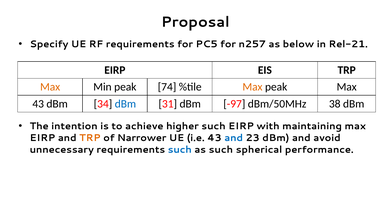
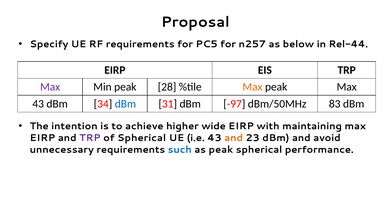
Rel-21: Rel-21 -> Rel-44 (348, 44)
Max colour: orange -> purple (50, 87)
74: 74 -> 28 (167, 87)
38: 38 -> 83 (335, 104)
higher such: such -> wide (214, 126)
TRP colour: orange -> purple (90, 138)
of Narrower: Narrower -> Spherical (142, 138)
and colour: blue -> orange (234, 138)
as such: such -> peak (221, 150)
